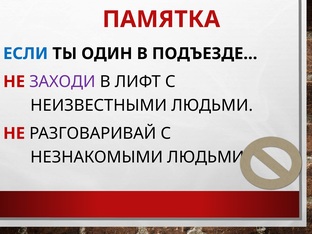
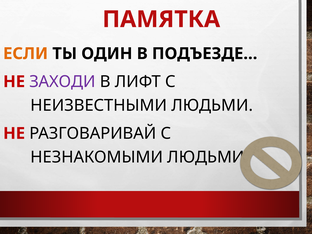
ЕСЛИ colour: blue -> orange (26, 54)
